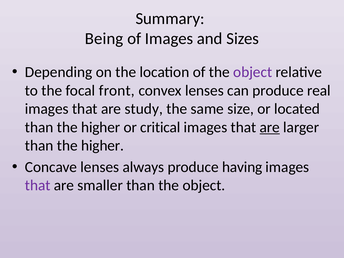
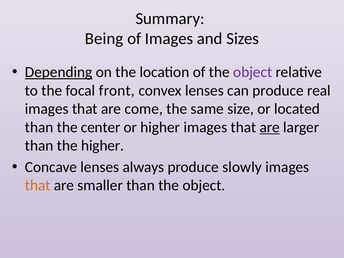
Depending underline: none -> present (59, 72)
study: study -> come (144, 109)
higher: higher -> center (101, 127)
or critical: critical -> higher (160, 127)
having: having -> slowly (242, 167)
that colour: purple -> orange (38, 185)
